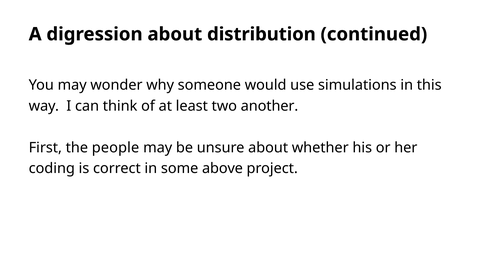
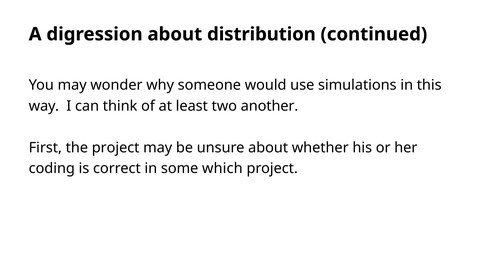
the people: people -> project (116, 147)
above: above -> which (222, 168)
